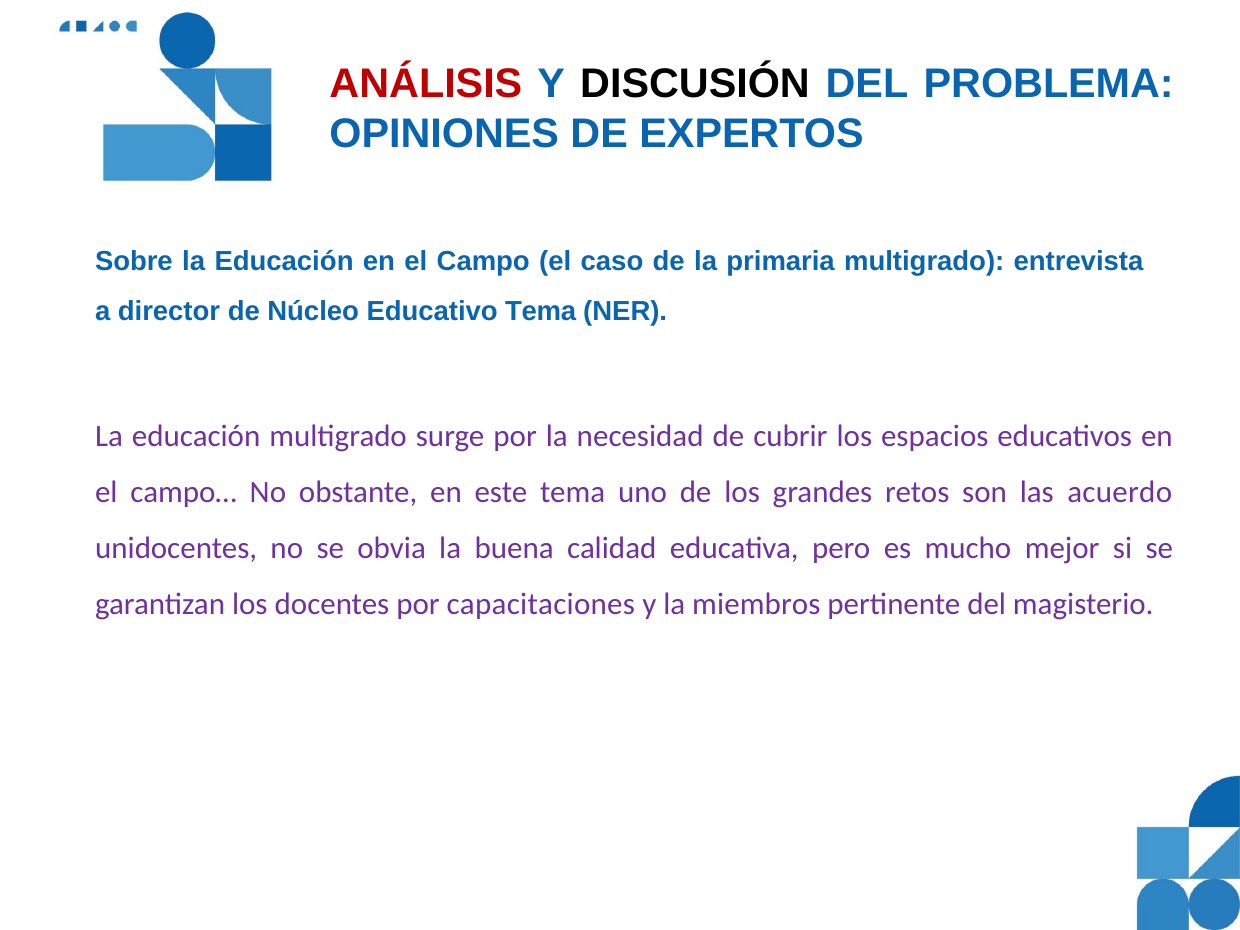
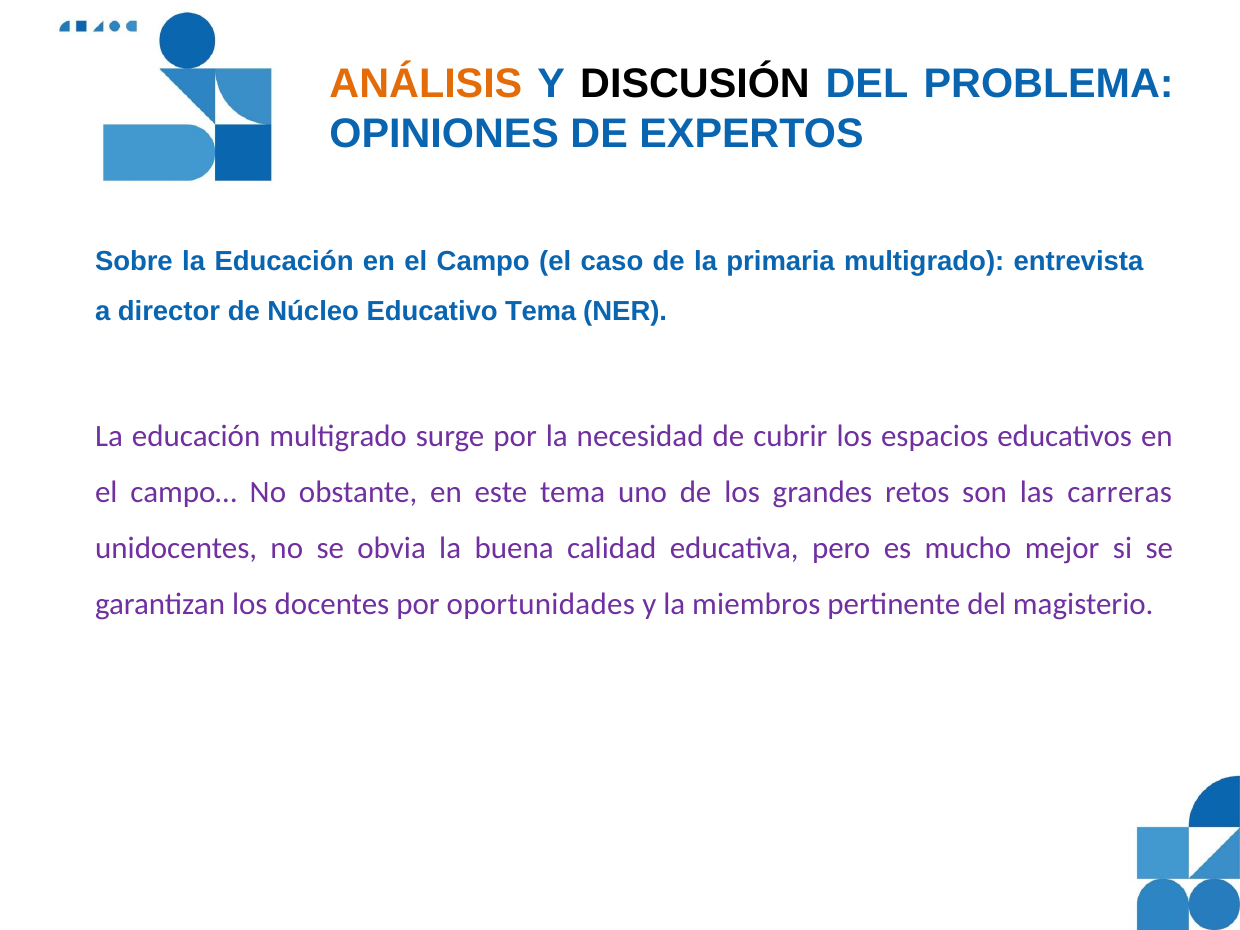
ANÁLISIS colour: red -> orange (426, 84)
acuerdo: acuerdo -> carreras (1120, 492)
capacitaciones: capacitaciones -> oportunidades (541, 604)
